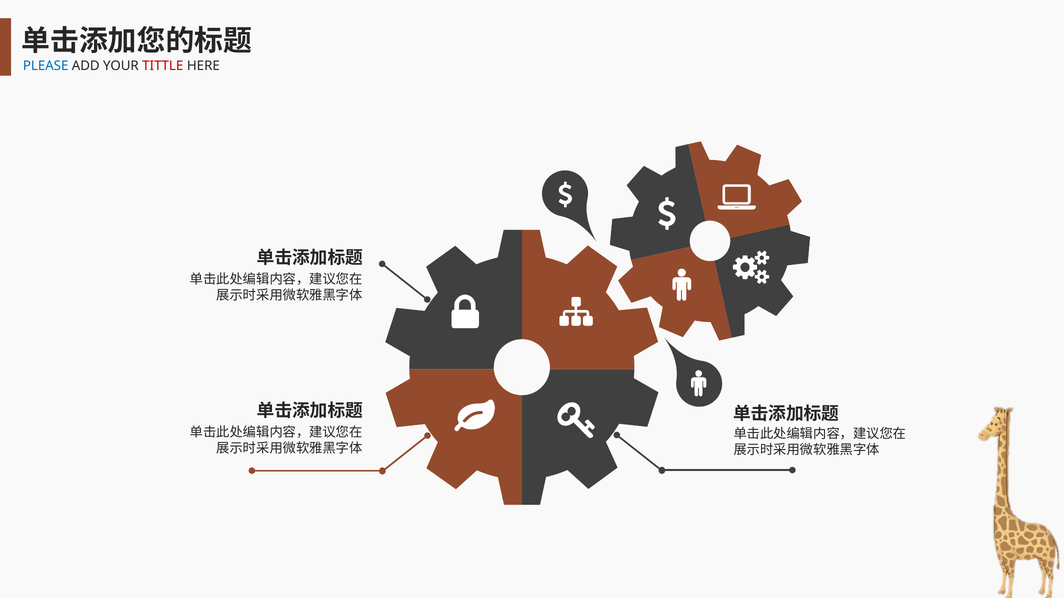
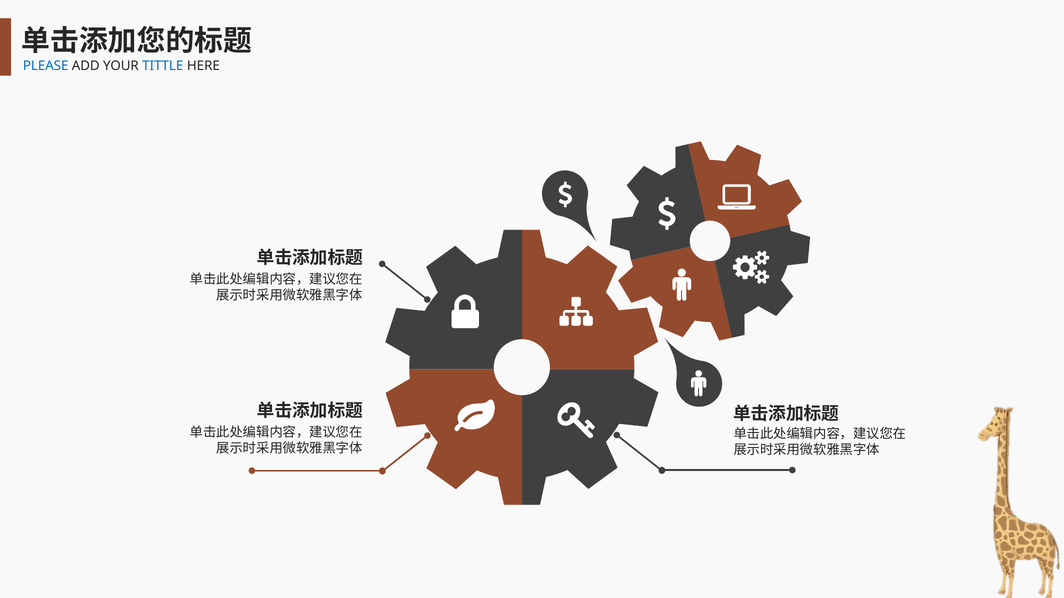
TITTLE colour: red -> blue (163, 66)
